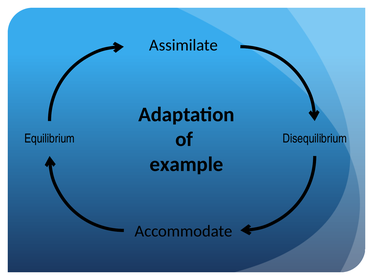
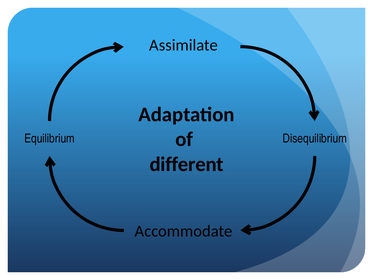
example: example -> different (187, 164)
